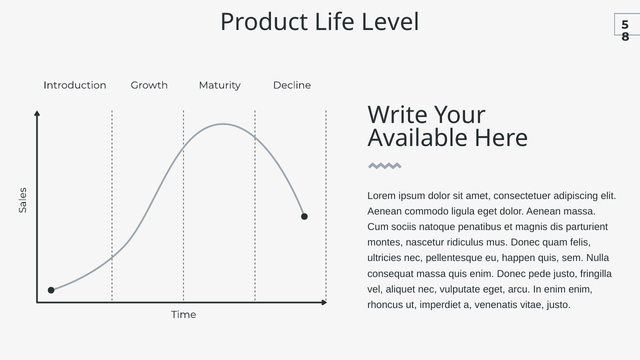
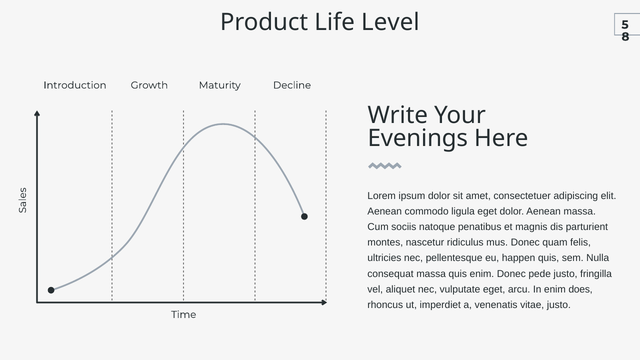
Available: Available -> Evenings (418, 138)
enim enim: enim -> does (581, 289)
